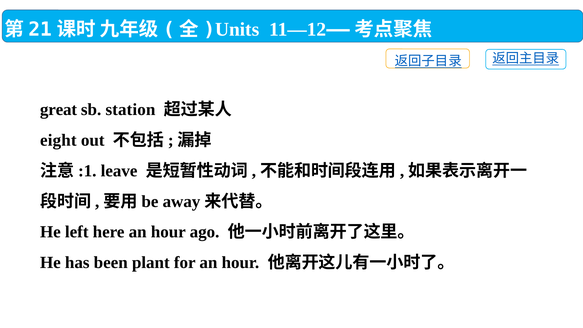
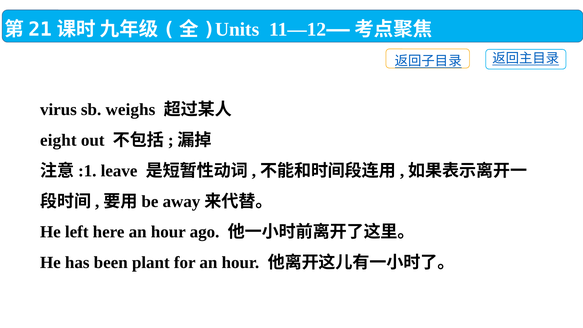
great: great -> virus (58, 109)
station: station -> weighs (130, 109)
